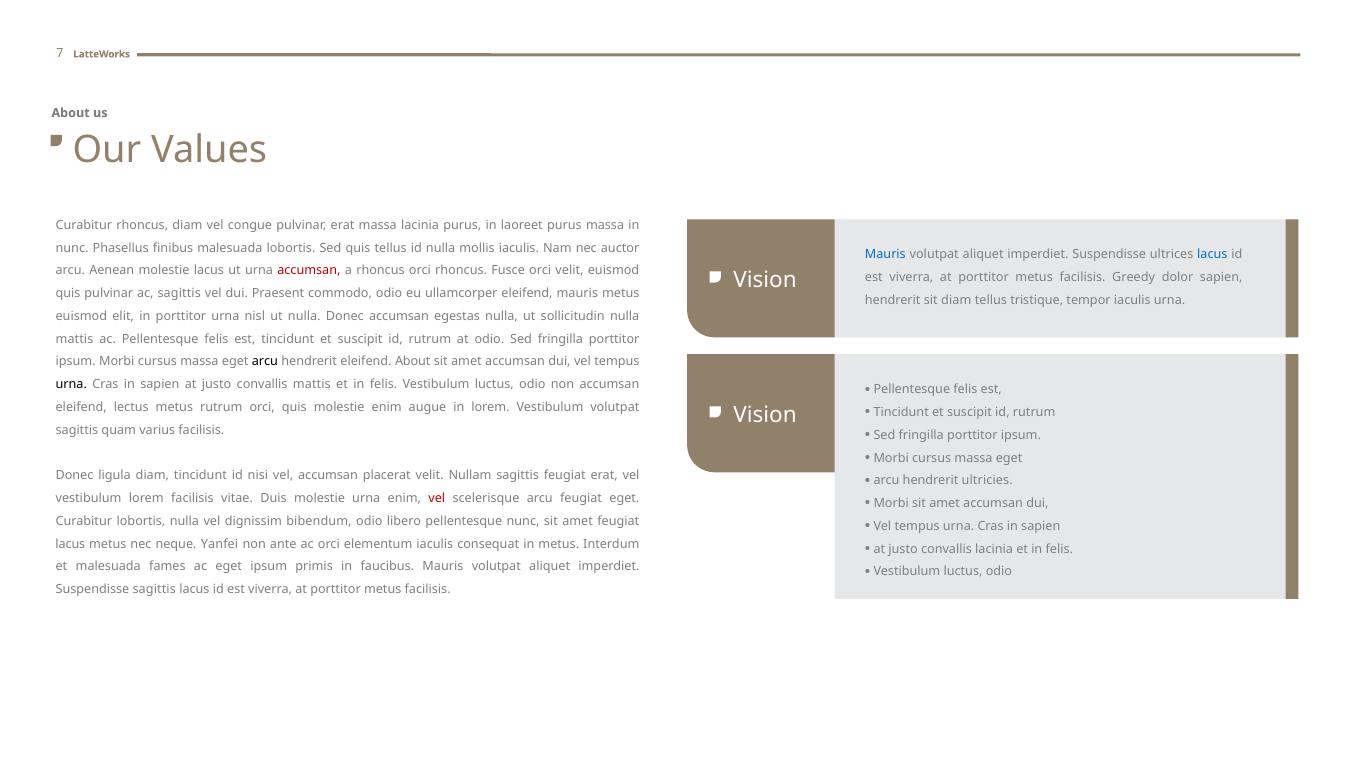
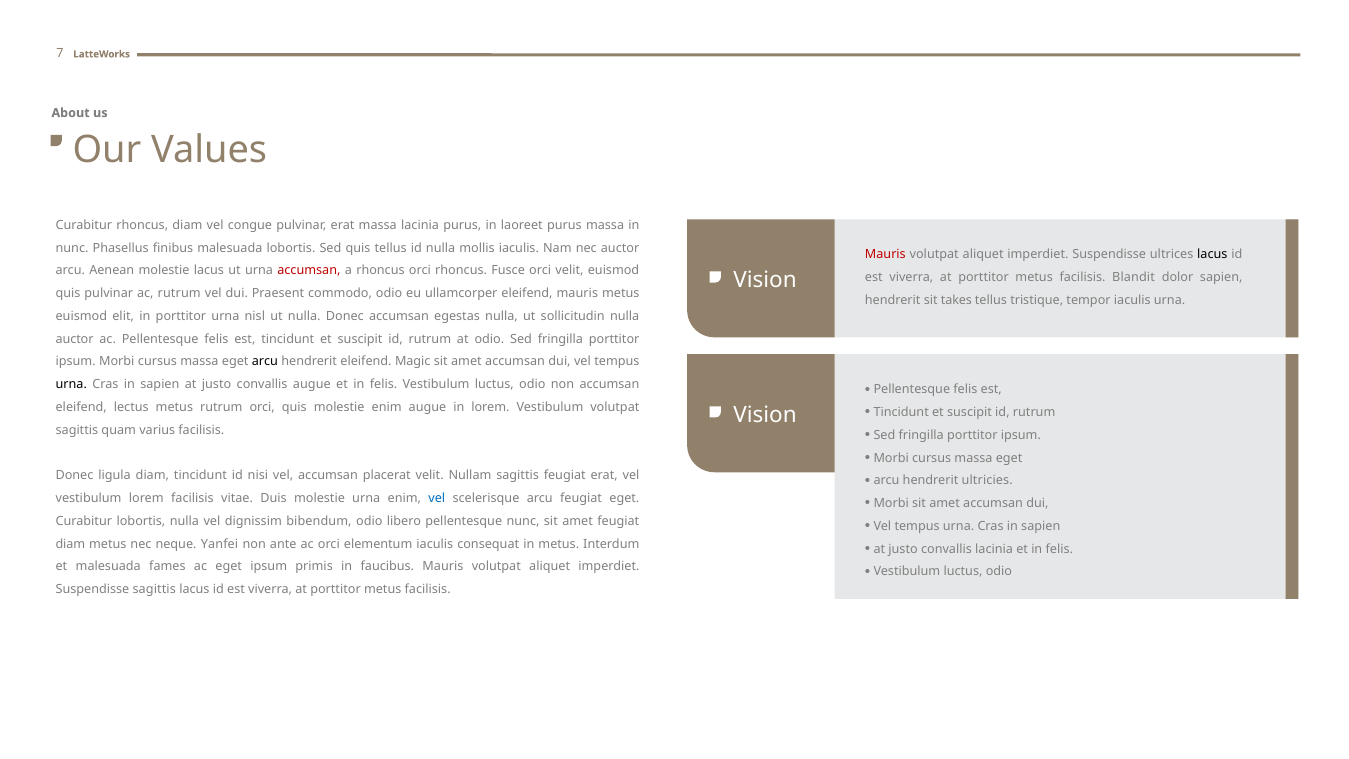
Mauris colour: blue -> red (885, 255)
lacus colour: blue -> black (1212, 255)
Greedy: Greedy -> Blandit (1134, 277)
ac sagittis: sagittis -> rutrum (179, 293)
sit diam: diam -> takes (956, 300)
mattis: mattis -> auctor (75, 339)
eleifend About: About -> Magic (413, 362)
convallis mattis: mattis -> augue (312, 384)
vel colour: red -> blue (437, 498)
lacus: lacus -> diam (70, 544)
